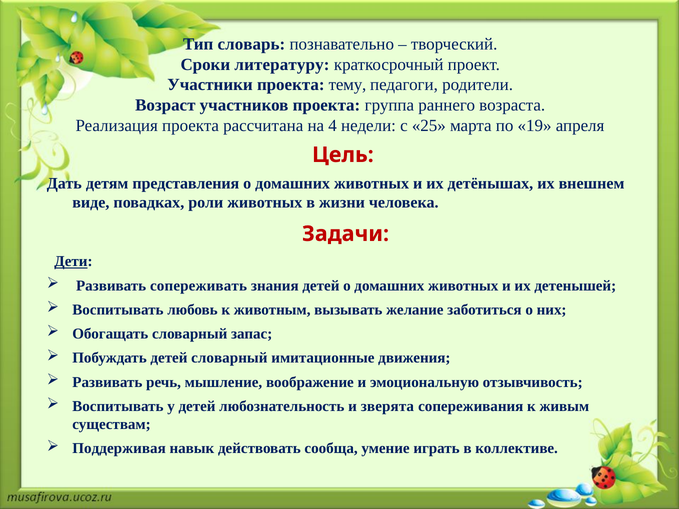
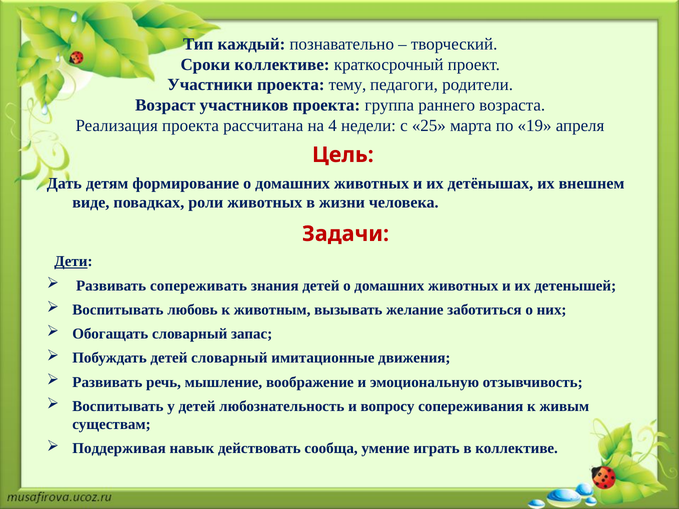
словарь: словарь -> каждый (251, 44)
Сроки литературу: литературу -> коллективе (282, 64)
представления: представления -> формирование (186, 183)
зверята: зверята -> вопросу (388, 406)
